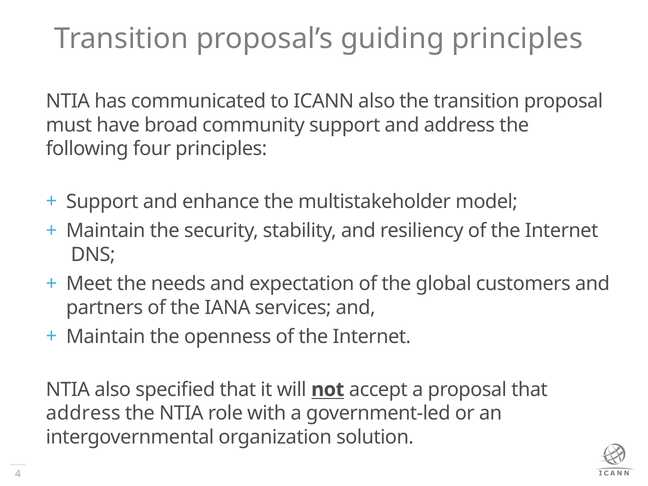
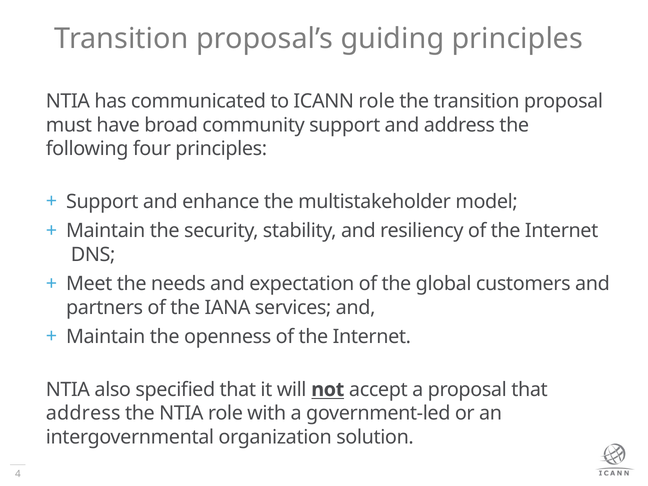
ICANN also: also -> role (377, 101)
